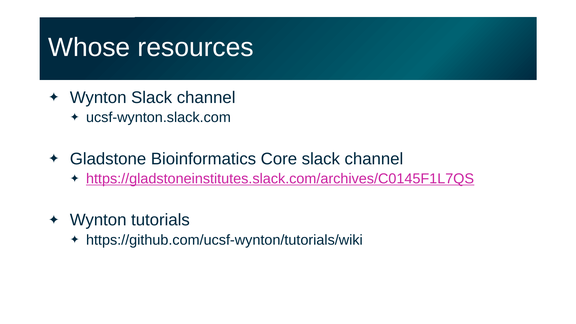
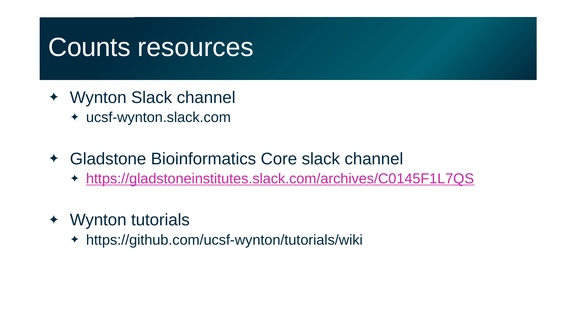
Whose: Whose -> Counts (89, 47)
